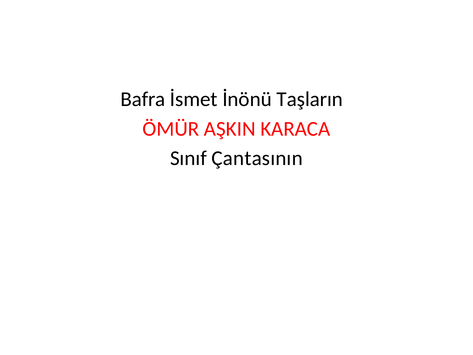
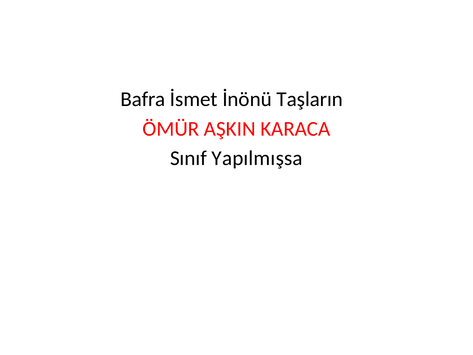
Çantasının: Çantasının -> Yapılmışsa (257, 158)
